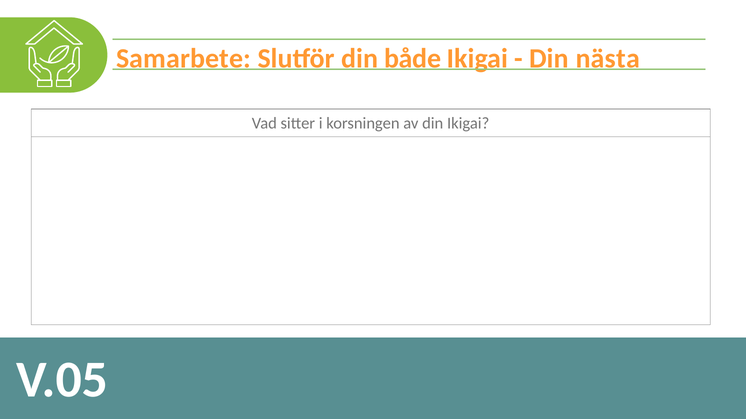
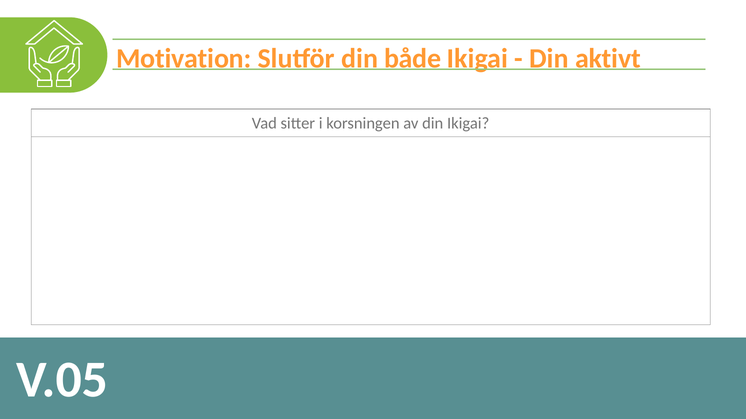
Samarbete: Samarbete -> Motivation (184, 59)
nästa: nästa -> aktivt (608, 59)
